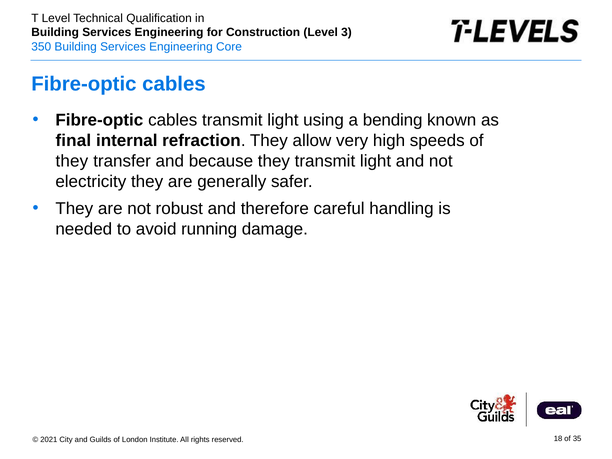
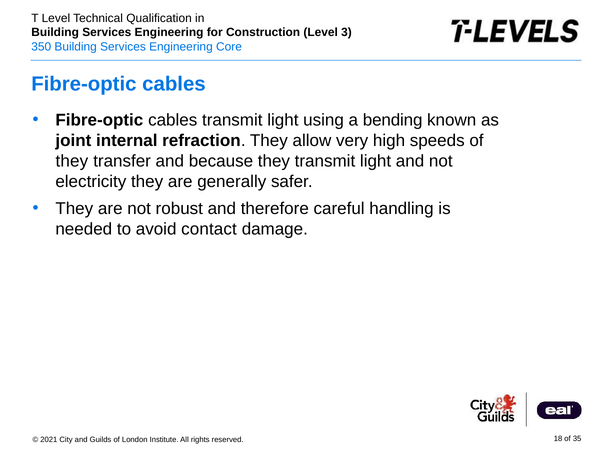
final: final -> joint (73, 141)
running: running -> contact (209, 229)
